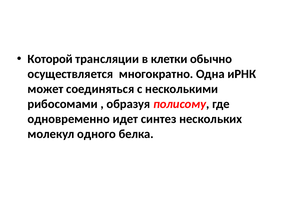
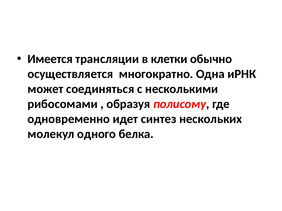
Которой: Которой -> Имеется (50, 59)
